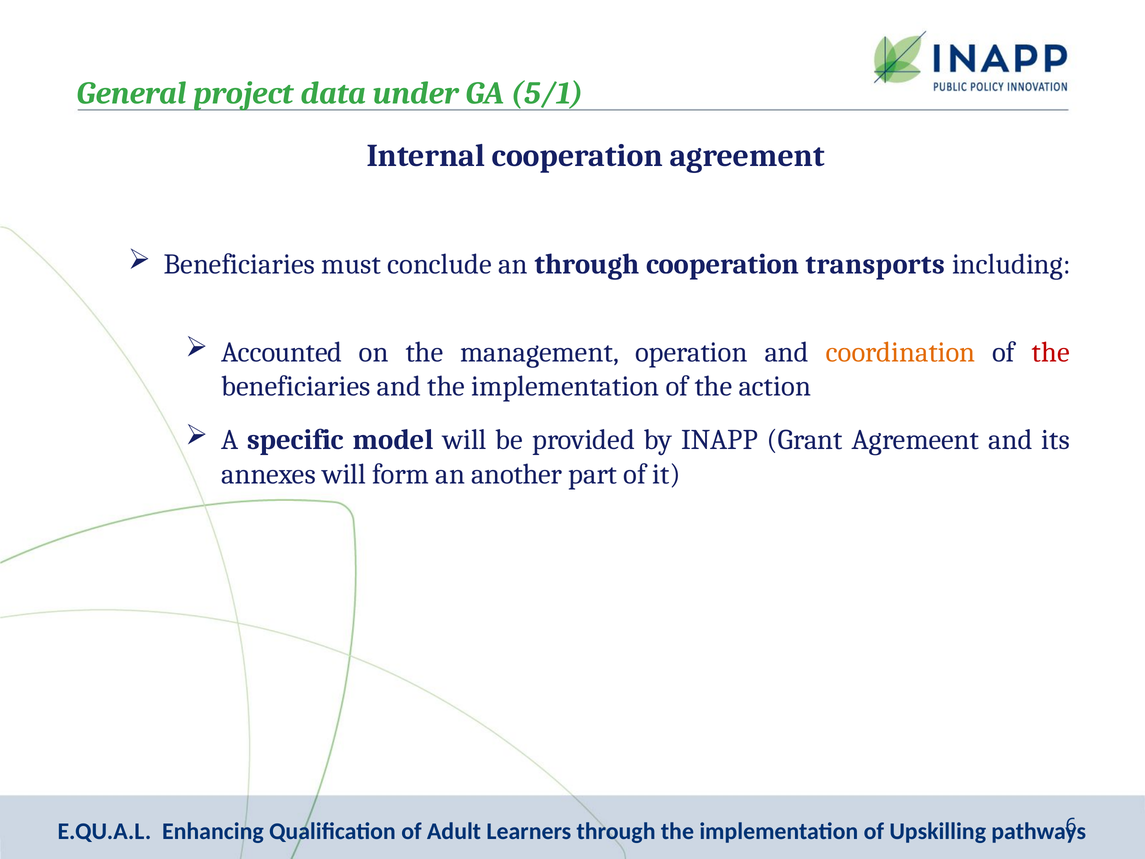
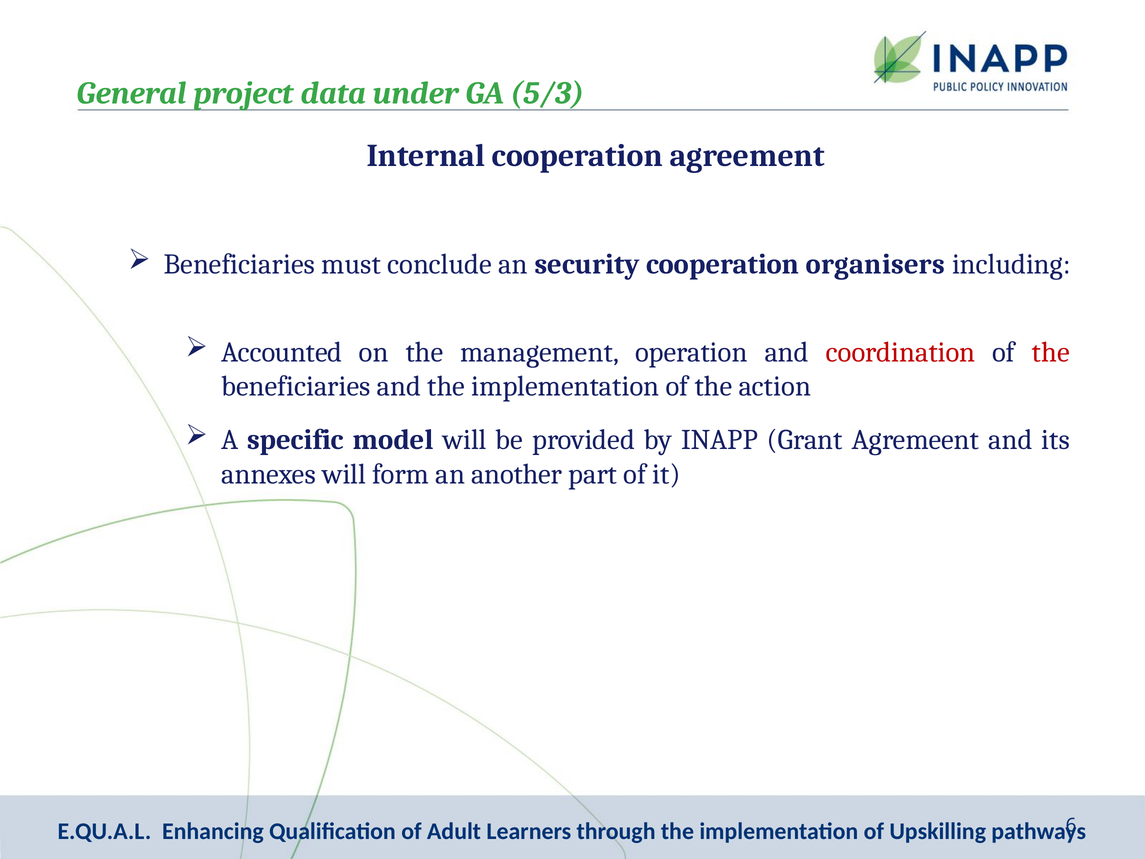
5/1: 5/1 -> 5/3 (548, 93)
an through: through -> security (587, 264)
transports: transports -> organisers (875, 264)
coordination colour: orange -> red (901, 352)
